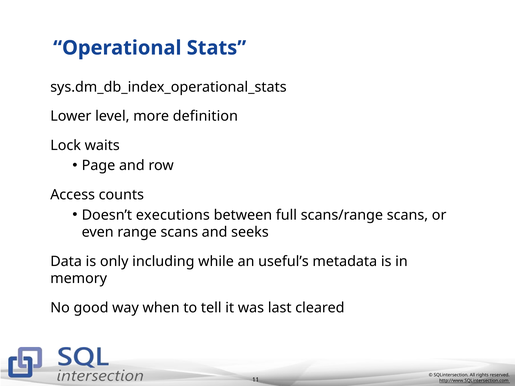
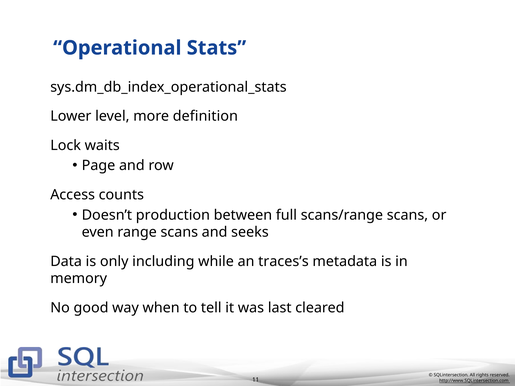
executions: executions -> production (173, 215)
useful’s: useful’s -> traces’s (283, 262)
